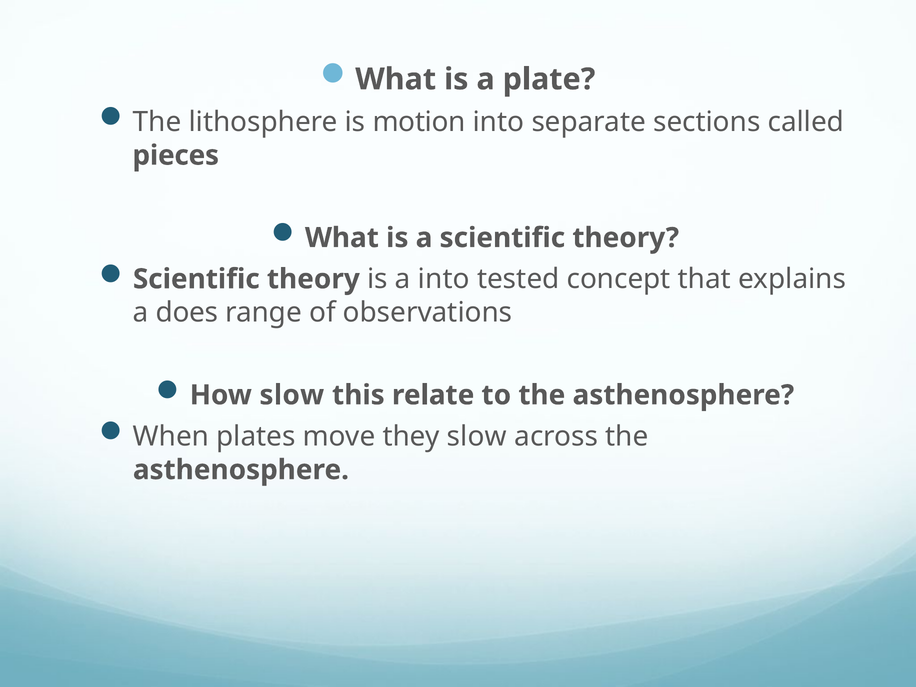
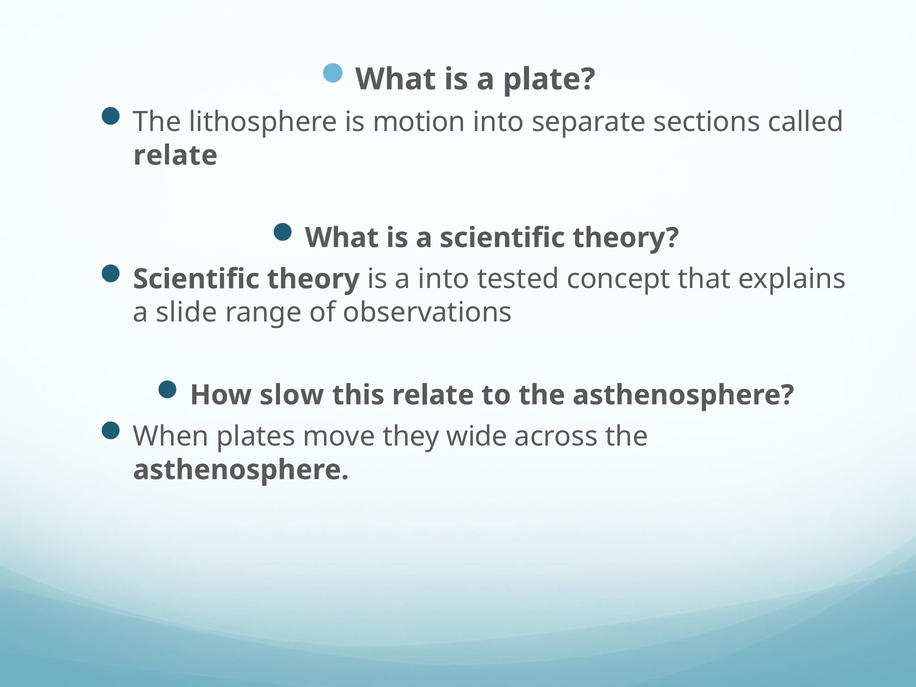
pieces: pieces -> relate (175, 155)
does: does -> slide (187, 313)
they slow: slow -> wide (477, 436)
